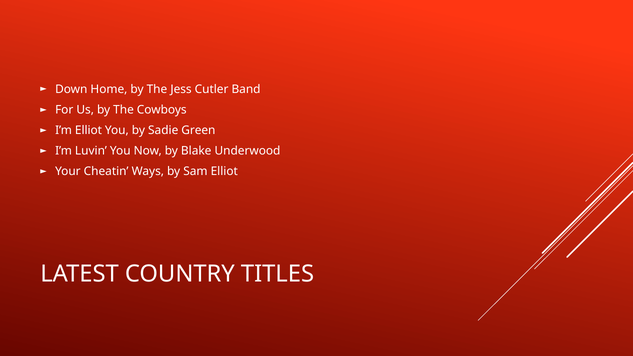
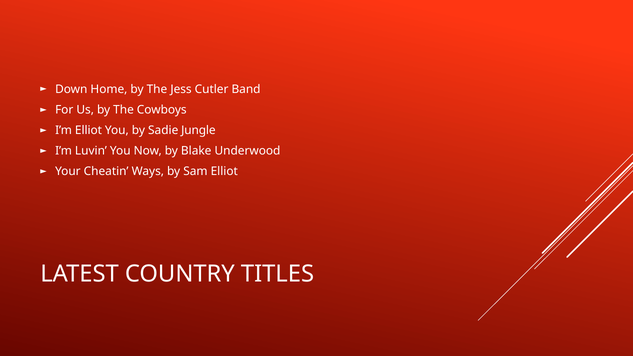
Green: Green -> Jungle (198, 130)
